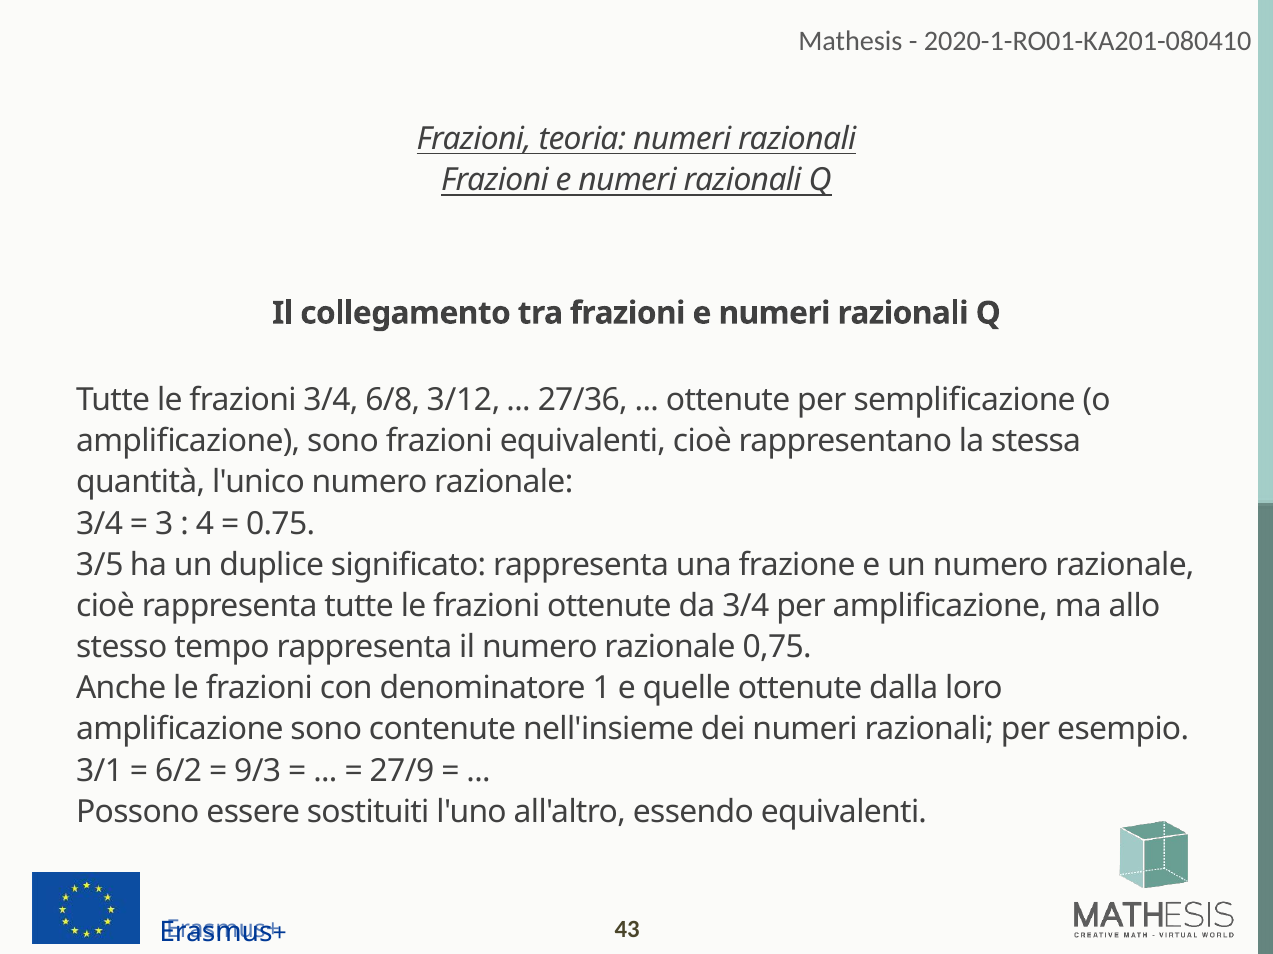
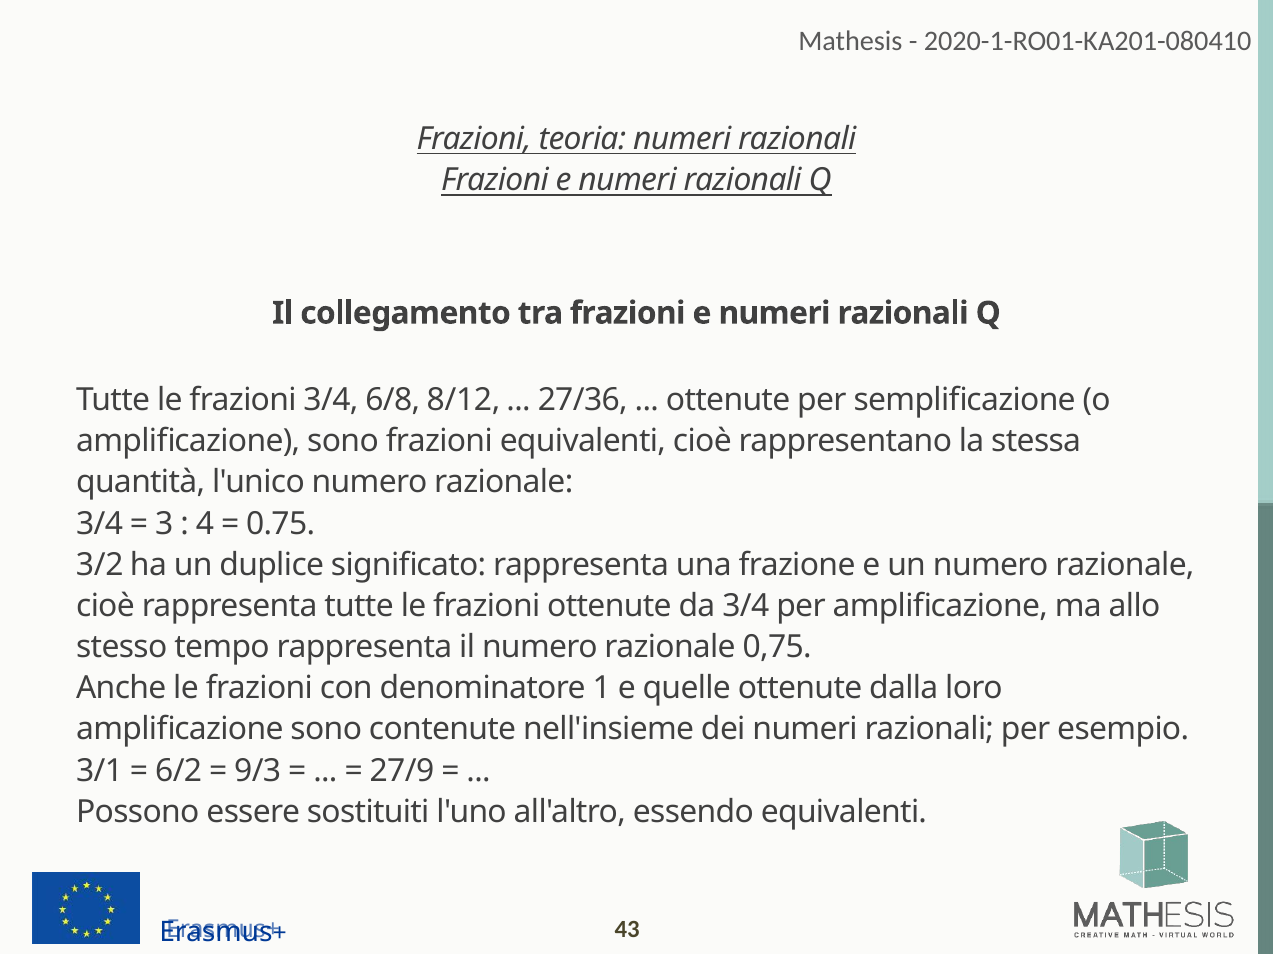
3/12: 3/12 -> 8/12 (464, 400)
3/5: 3/5 -> 3/2 (100, 565)
